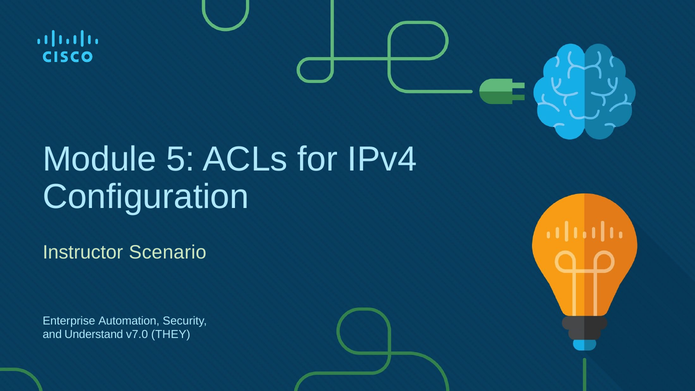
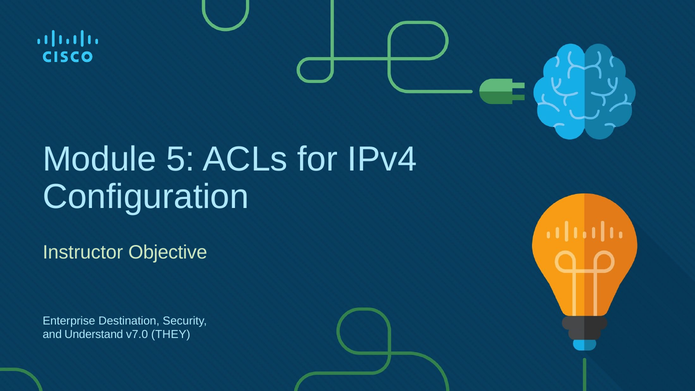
Scenario: Scenario -> Objective (168, 252)
Automation: Automation -> Destination (129, 321)
